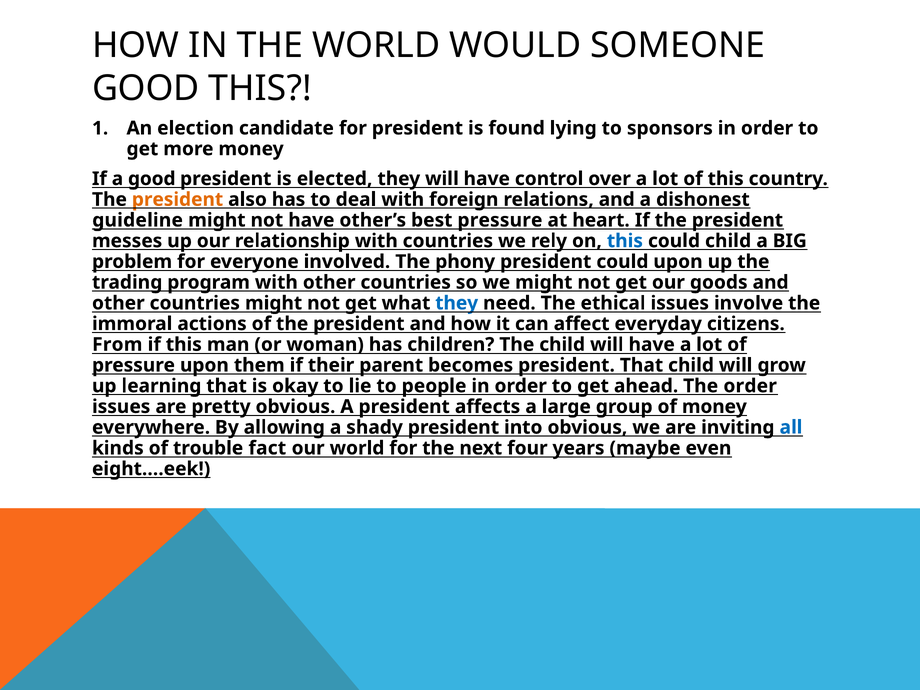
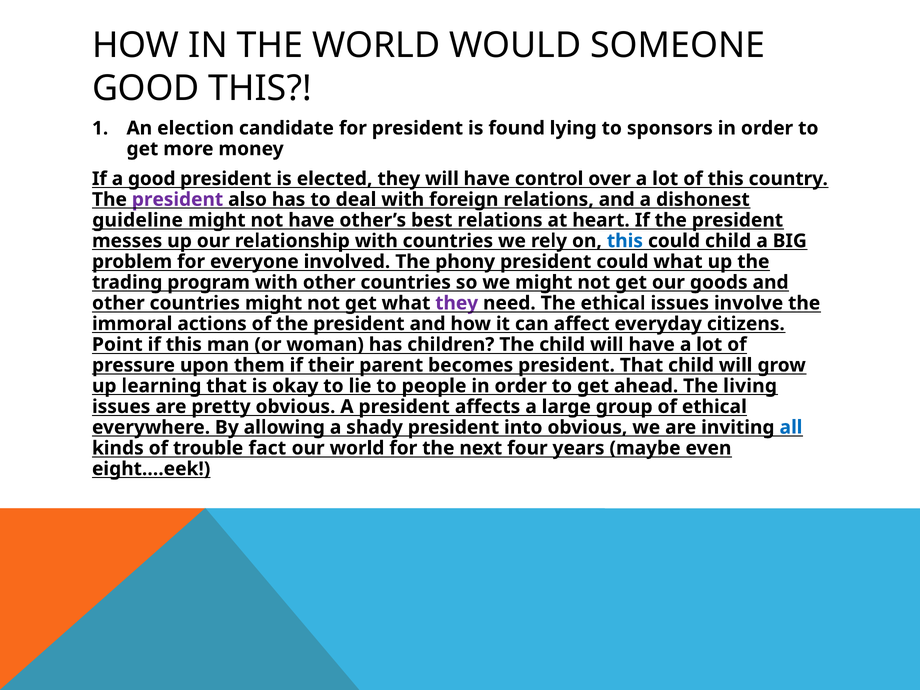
president colour: orange -> purple (178, 199)
best pressure: pressure -> relations (500, 220)
could upon: upon -> what (678, 262)
they colour: blue -> purple (457, 303)
From: From -> Point (117, 345)
The order: order -> living (750, 386)
of money: money -> ethical (714, 407)
